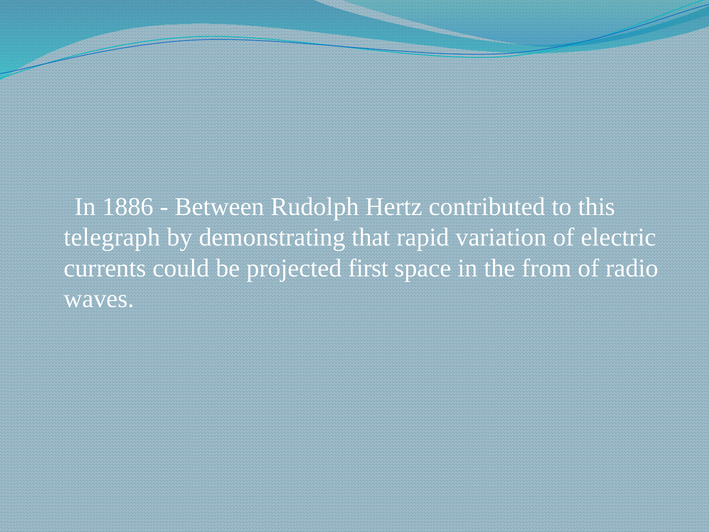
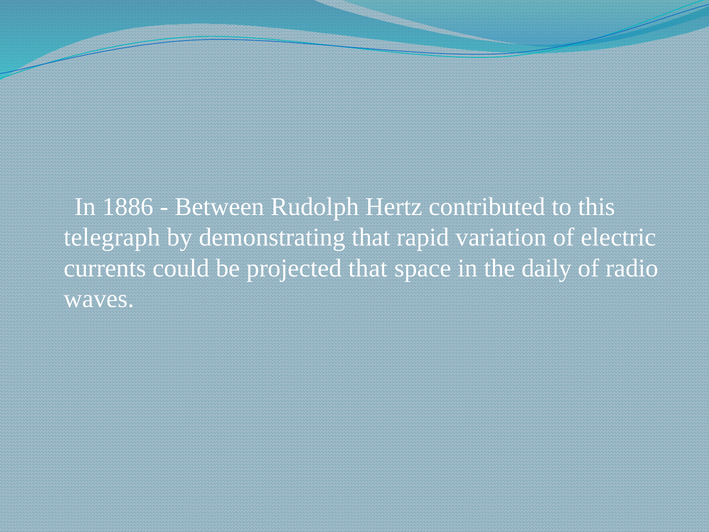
projected first: first -> that (368, 268)
from: from -> daily (547, 268)
